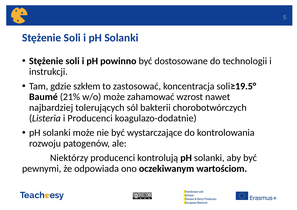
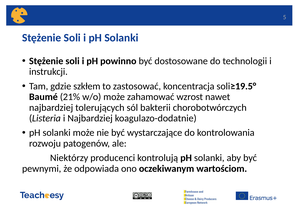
i Producenci: Producenci -> Najbardziej (90, 118)
